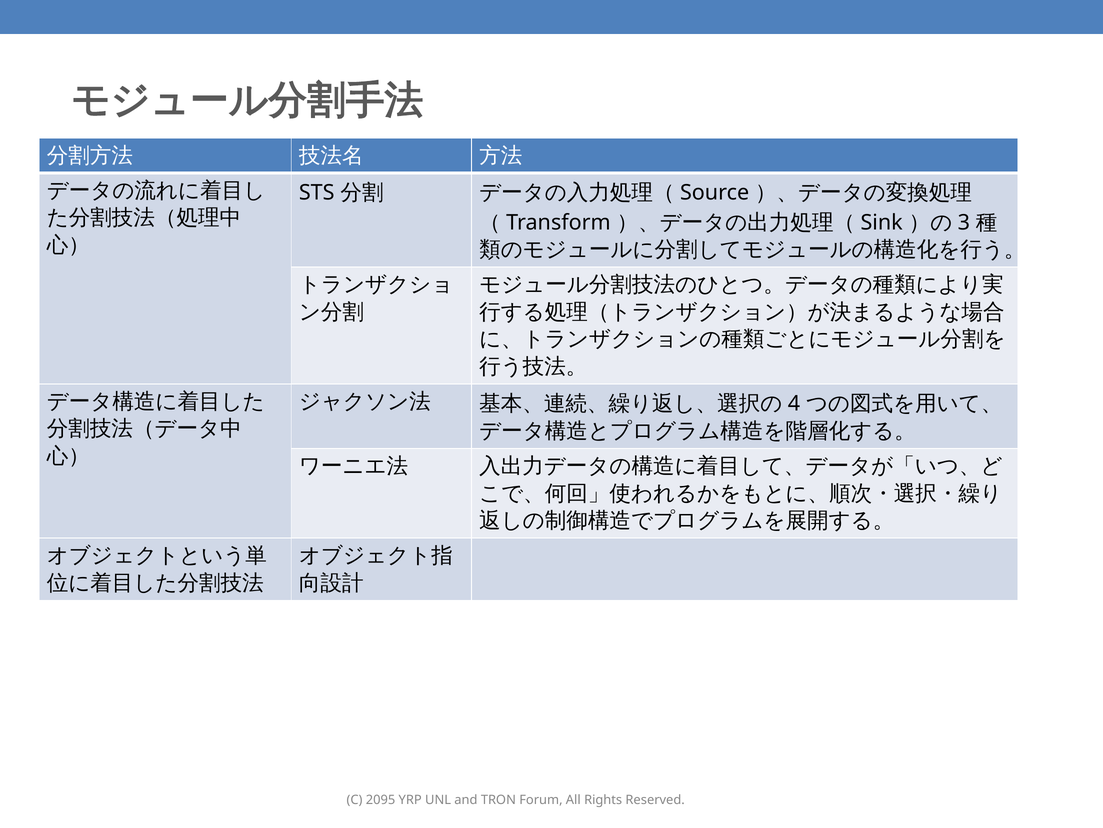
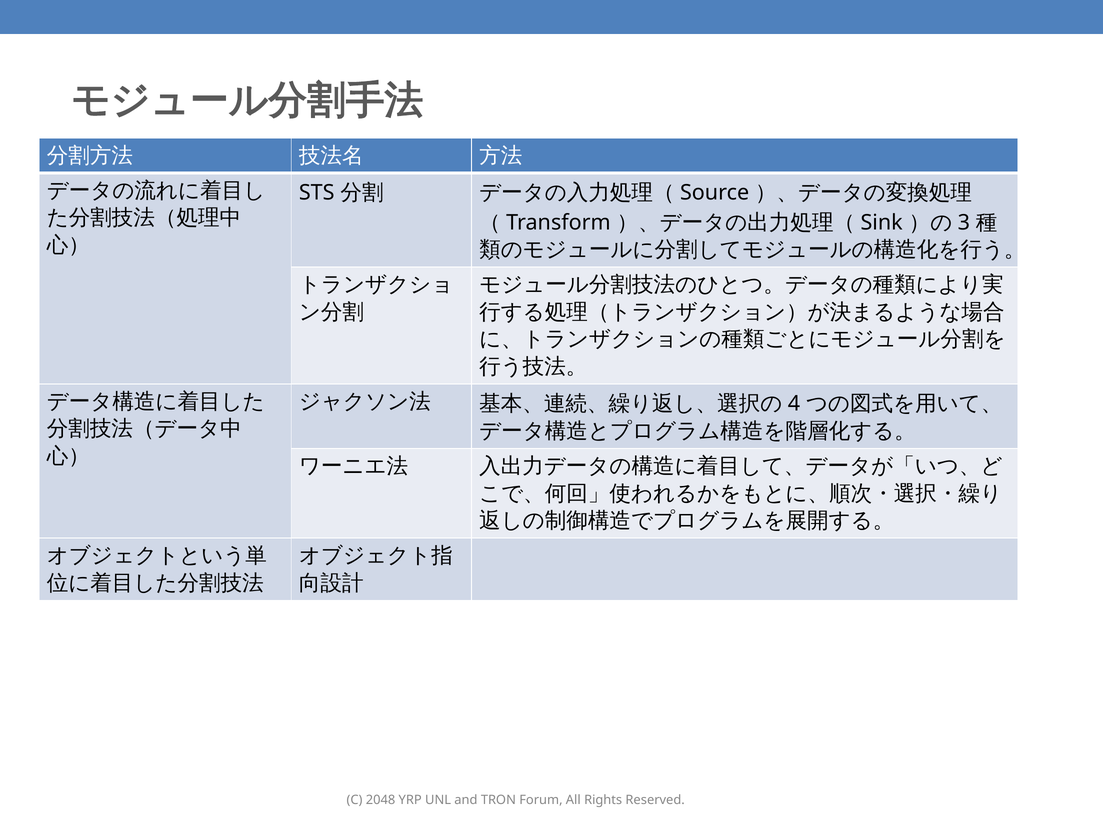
2095: 2095 -> 2048 (381, 800)
